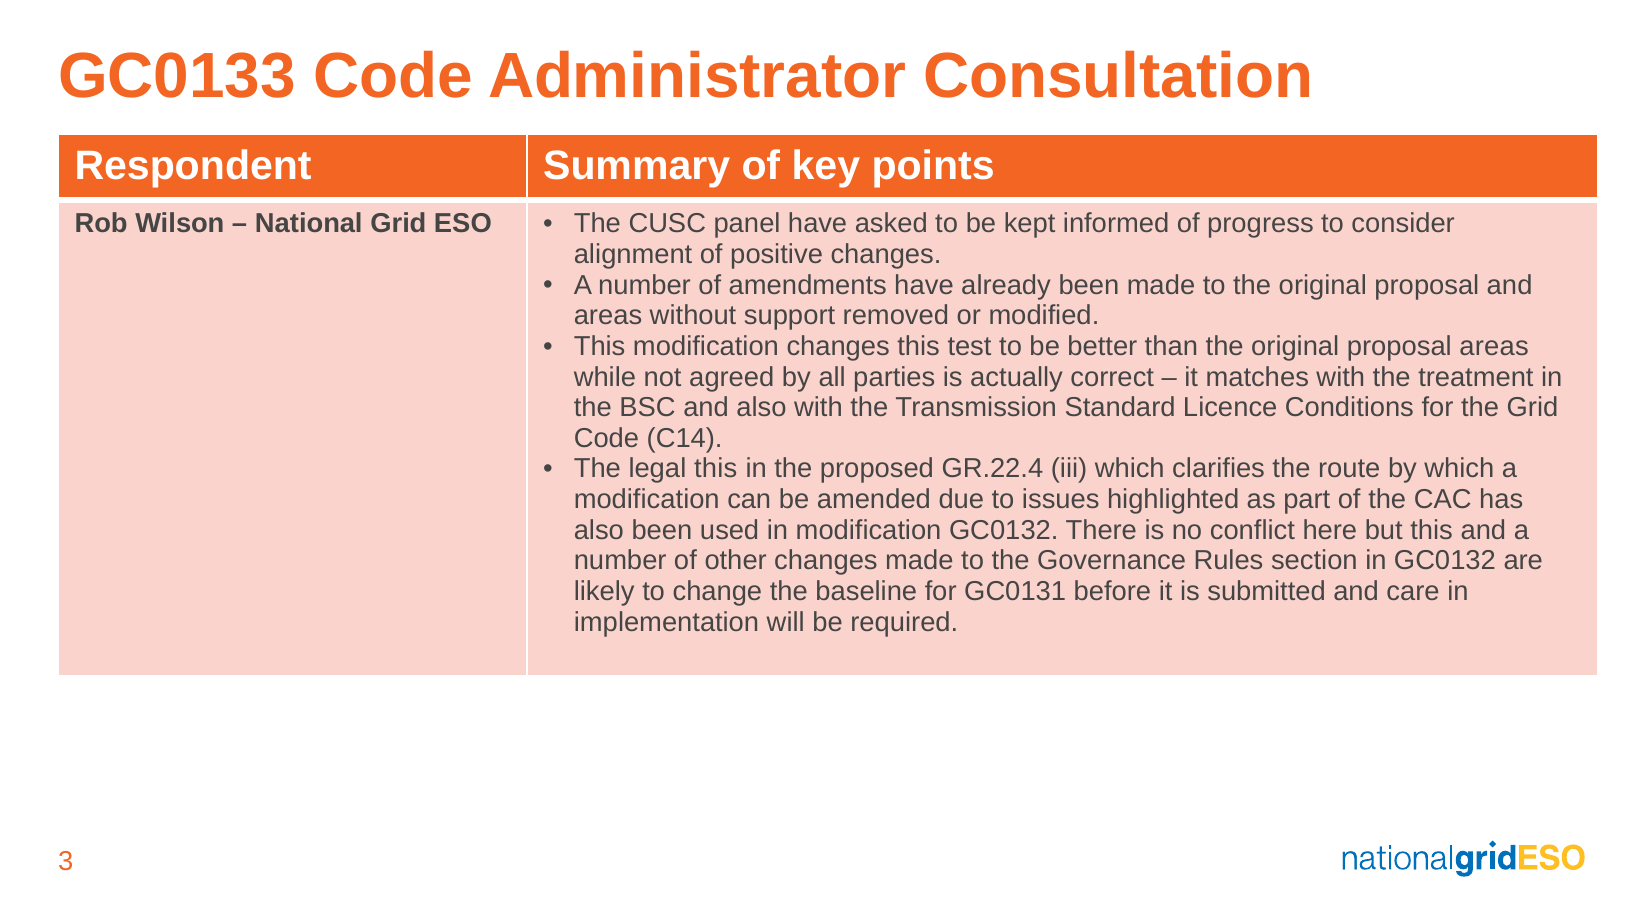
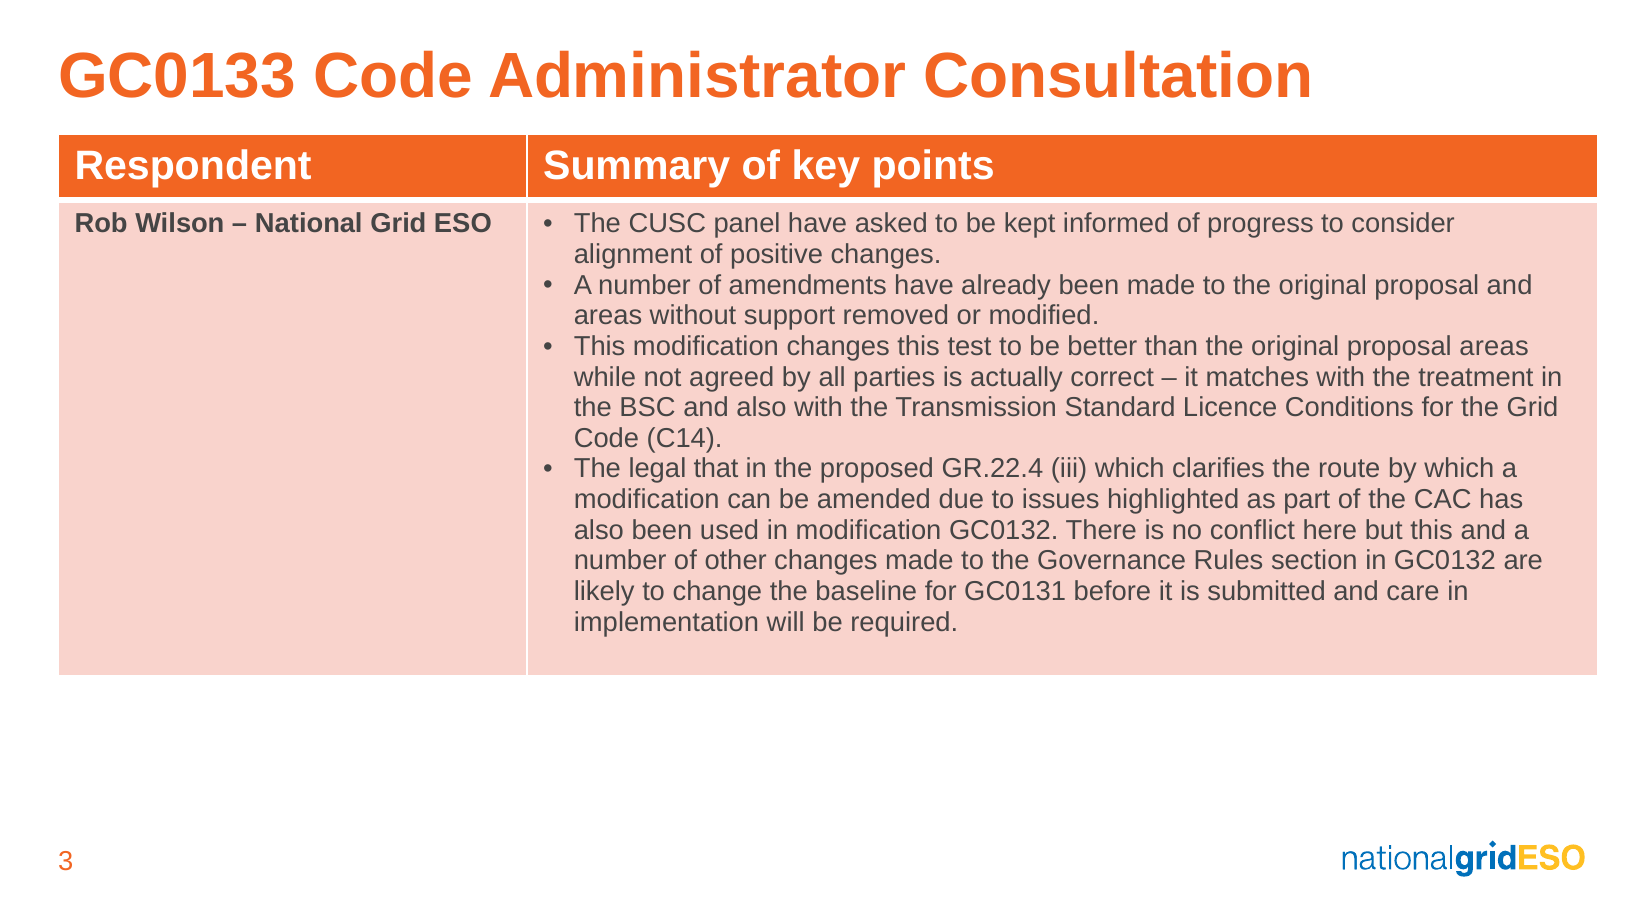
legal this: this -> that (716, 469)
